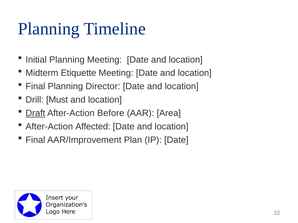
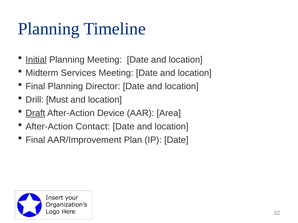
Initial underline: none -> present (36, 60)
Etiquette: Etiquette -> Services (78, 73)
Before: Before -> Device (111, 113)
Affected: Affected -> Contact (93, 127)
